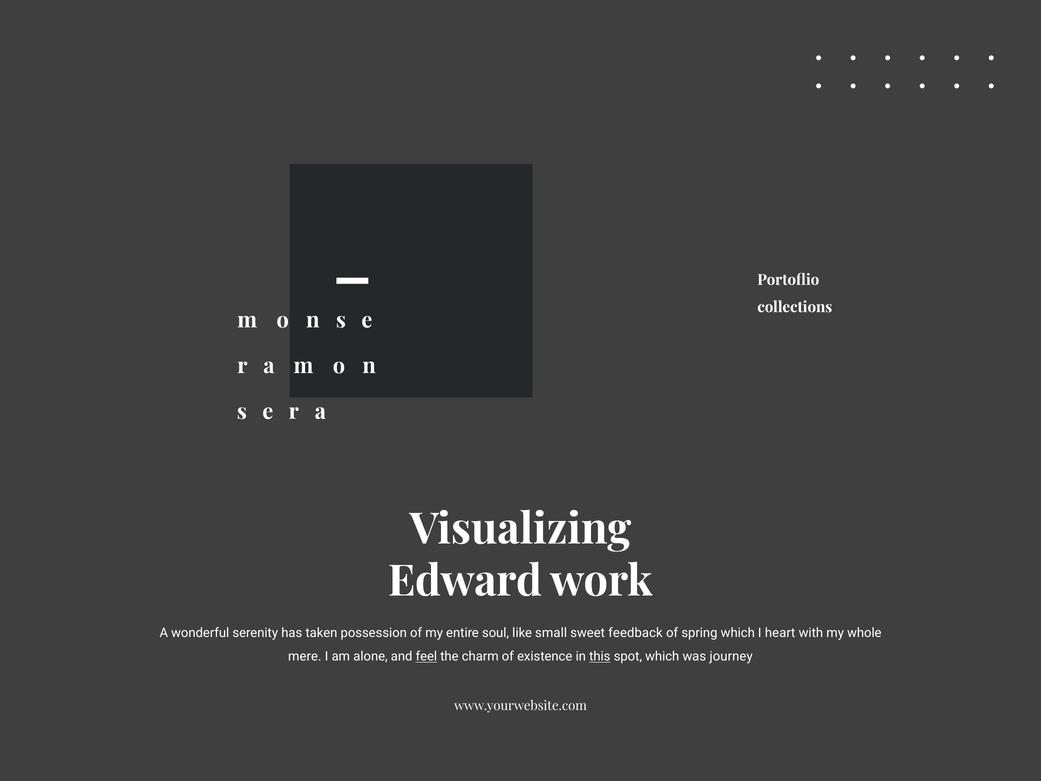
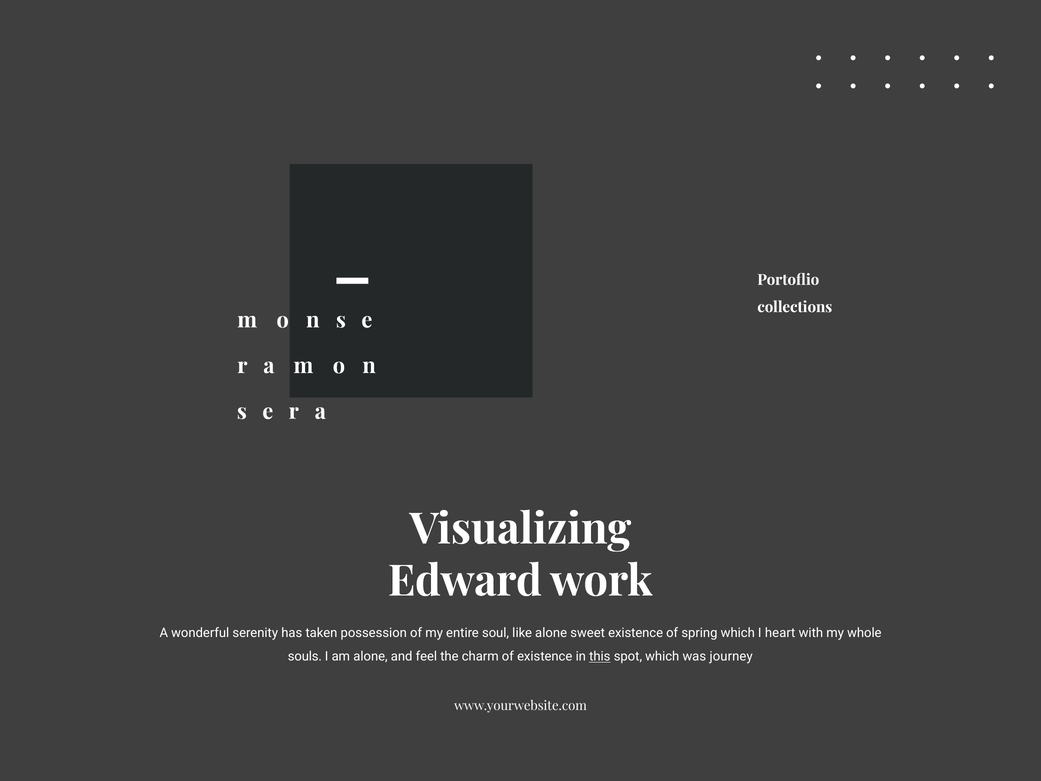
like small: small -> alone (551, 633)
sweet feedback: feedback -> existence (636, 633)
mere: mere -> souls (305, 656)
feel underline: present -> none (426, 656)
